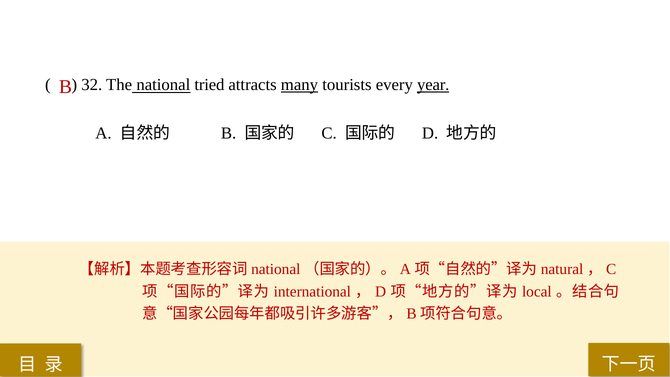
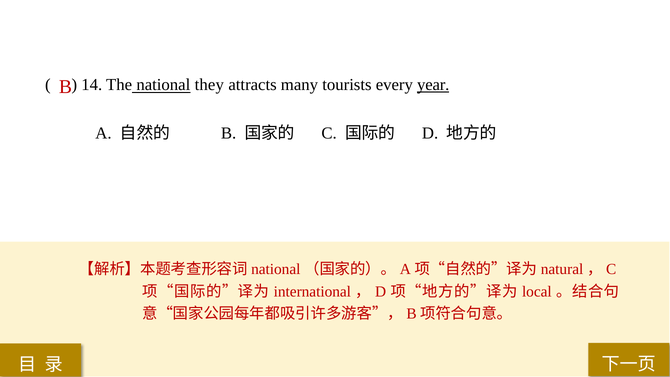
32: 32 -> 14 (92, 85)
tried: tried -> they (209, 85)
many underline: present -> none (299, 85)
